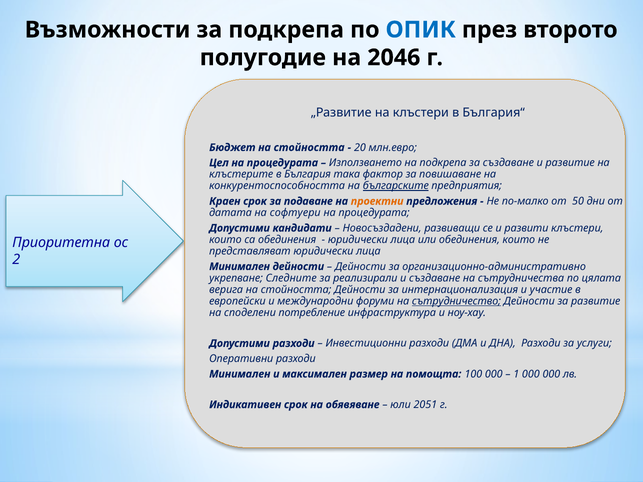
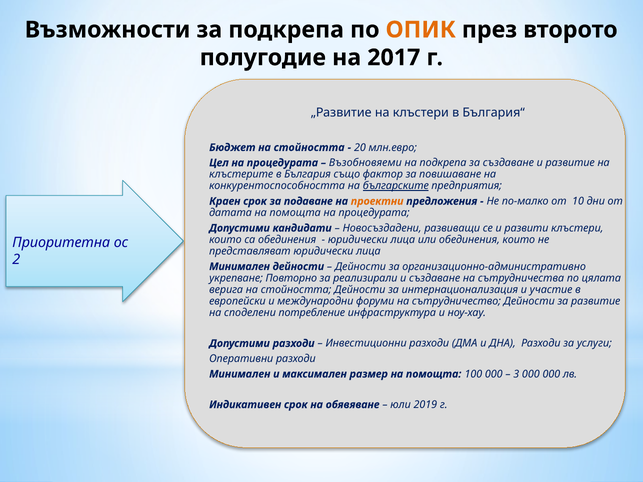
ОПИК colour: blue -> orange (421, 30)
2046: 2046 -> 2017 (394, 58)
Използването: Използването -> Възобновяеми (365, 163)
така: така -> също (347, 174)
50: 50 -> 10 (578, 201)
датата на софтуери: софтуери -> помощта (295, 213)
Следните: Следните -> Повторно (291, 278)
сътрудничество underline: present -> none (456, 301)
1: 1 -> 3 (516, 374)
2051: 2051 -> 2019 (425, 405)
